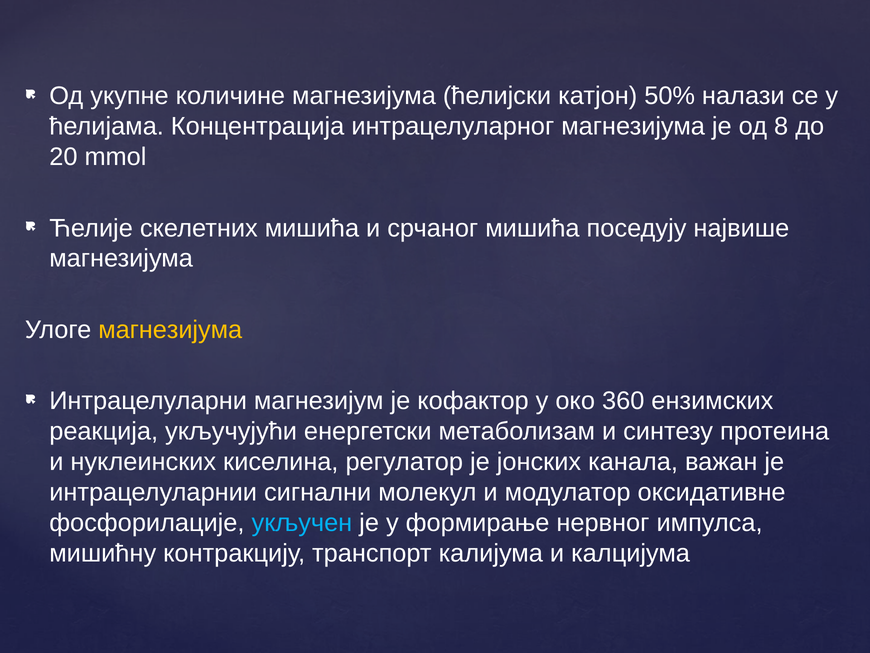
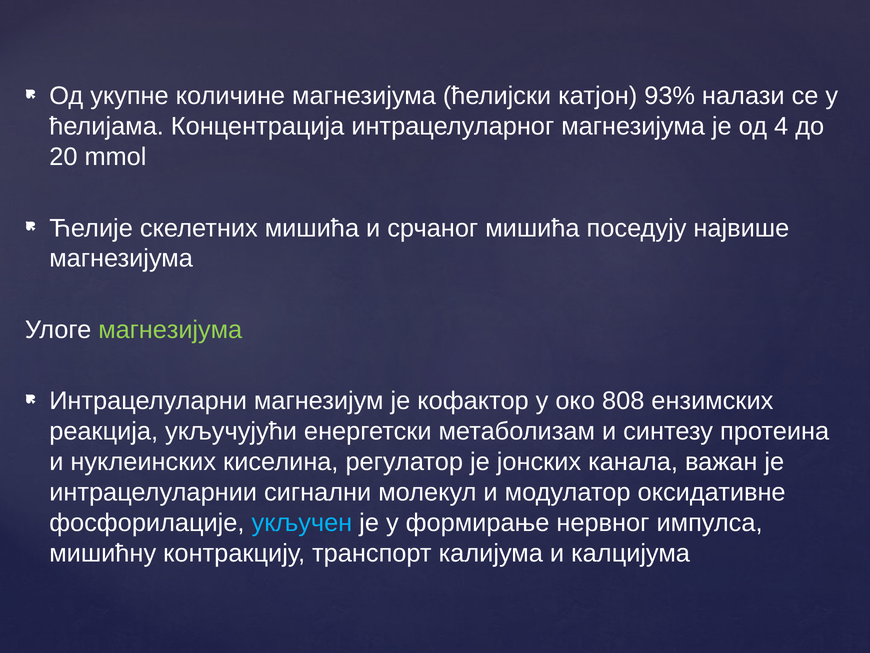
50%: 50% -> 93% (670, 96)
8: 8 -> 4 (781, 126)
магнезијума colour: yellow -> light green (170, 329)
360: 360 -> 808 (623, 400)
